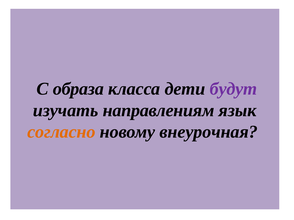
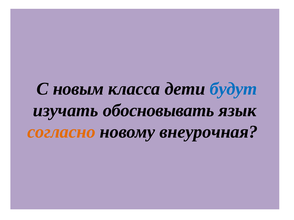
образа: образа -> новым (78, 89)
будут colour: purple -> blue (233, 89)
направлениям: направлениям -> обосновывать (159, 111)
